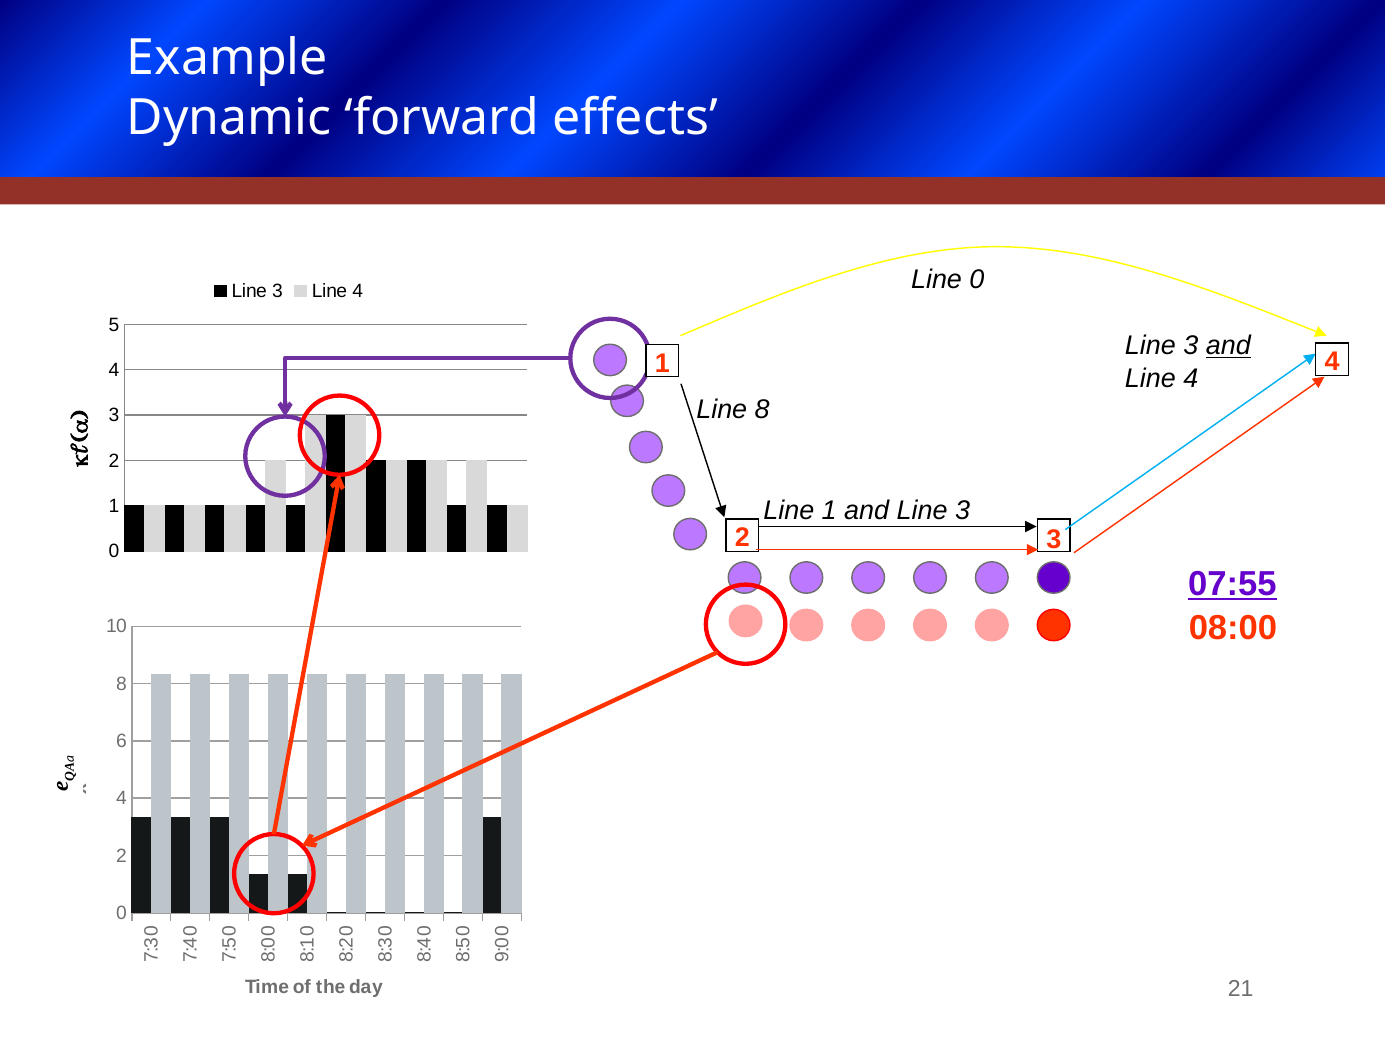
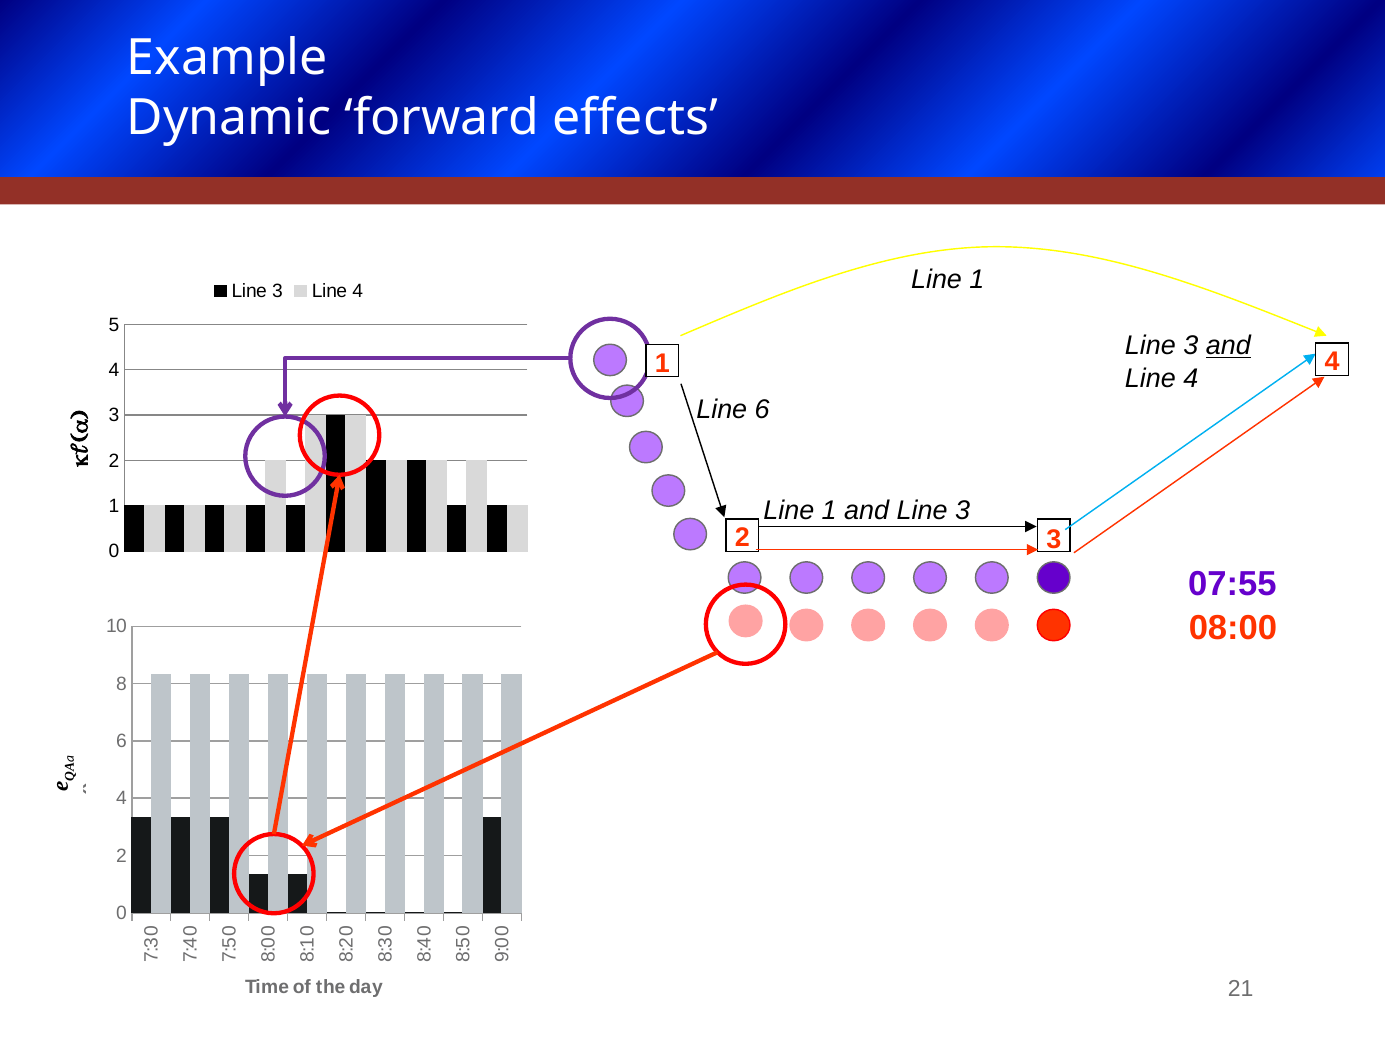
0: 0 -> 1 (977, 279)
Line 8: 8 -> 6 (762, 410)
07:55 underline: present -> none (1232, 584)
